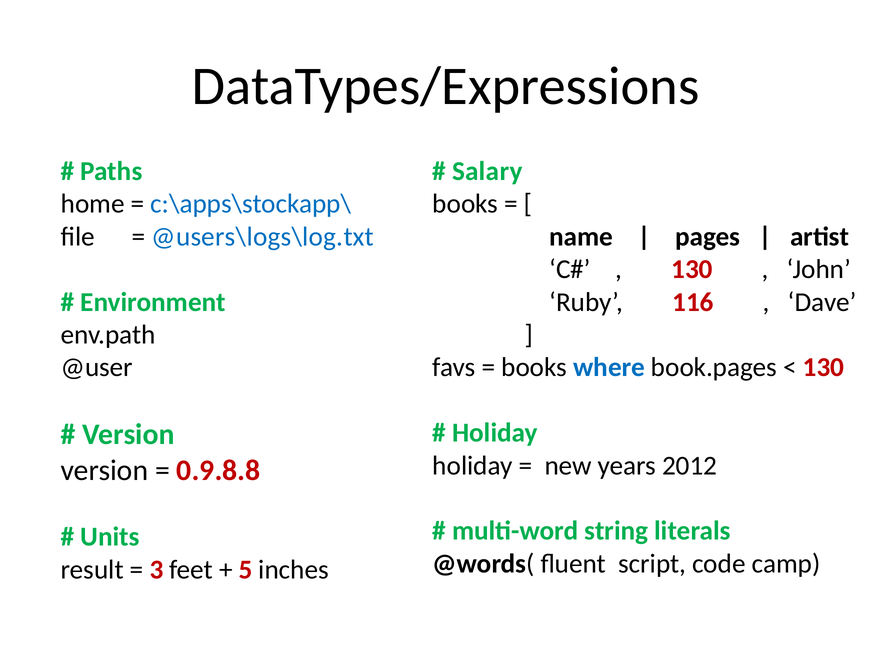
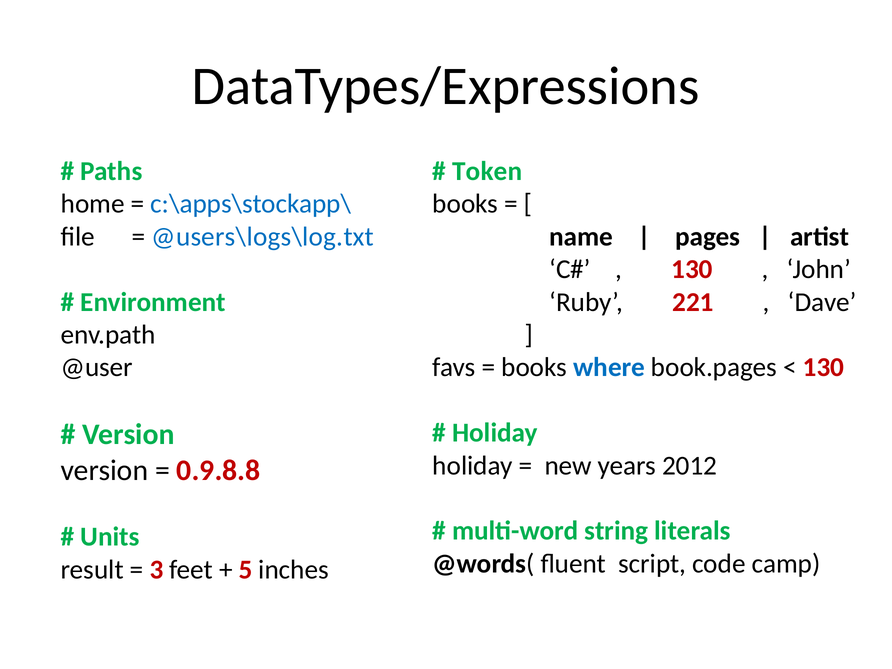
Salary: Salary -> Token (487, 171)
116: 116 -> 221 (693, 302)
